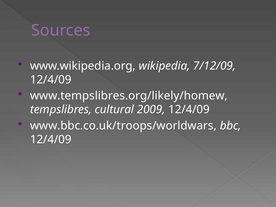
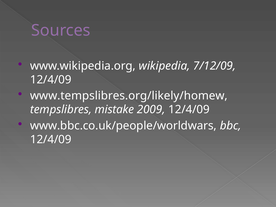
cultural: cultural -> mistake (114, 110)
www.bbc.co.uk/troops/worldwars: www.bbc.co.uk/troops/worldwars -> www.bbc.co.uk/people/worldwars (123, 126)
